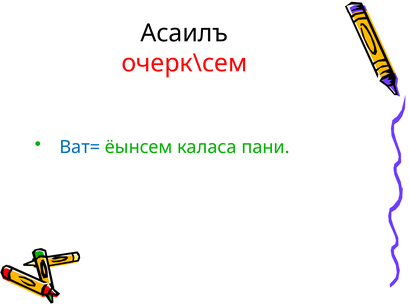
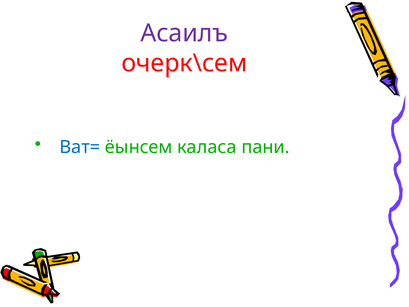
Асаилъ colour: black -> purple (184, 33)
